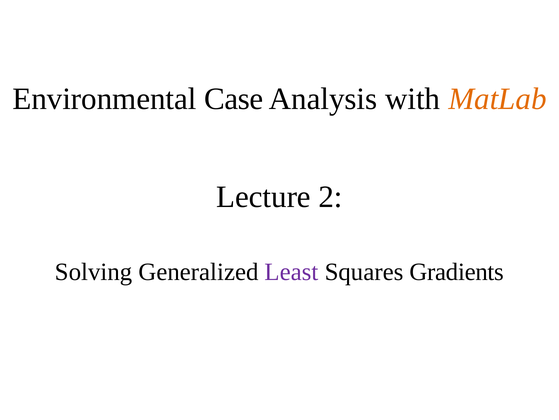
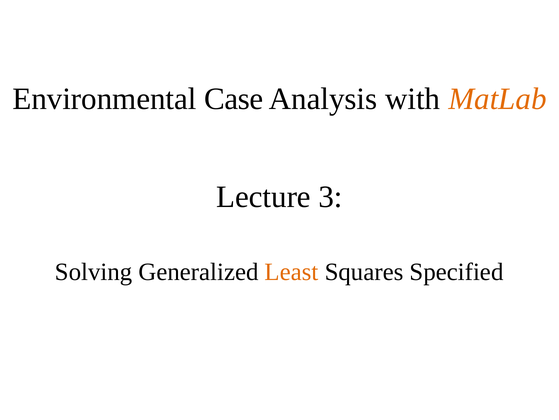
2: 2 -> 3 (331, 196)
Least colour: purple -> orange (292, 271)
Gradients: Gradients -> Specified (457, 271)
